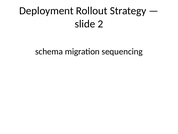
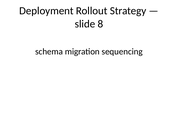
2: 2 -> 8 (100, 24)
